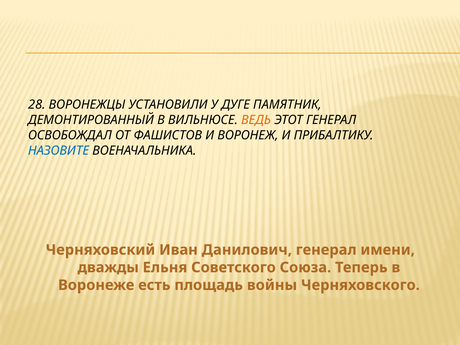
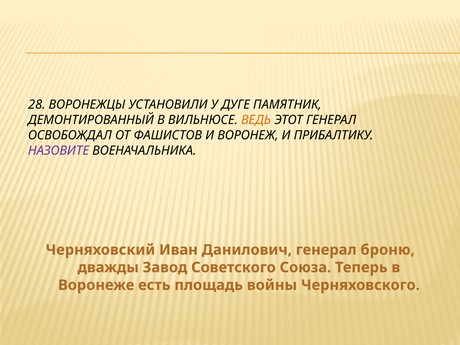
НАЗОВИТЕ colour: blue -> purple (59, 151)
имени: имени -> броню (388, 250)
Ельня: Ельня -> Завод (165, 267)
